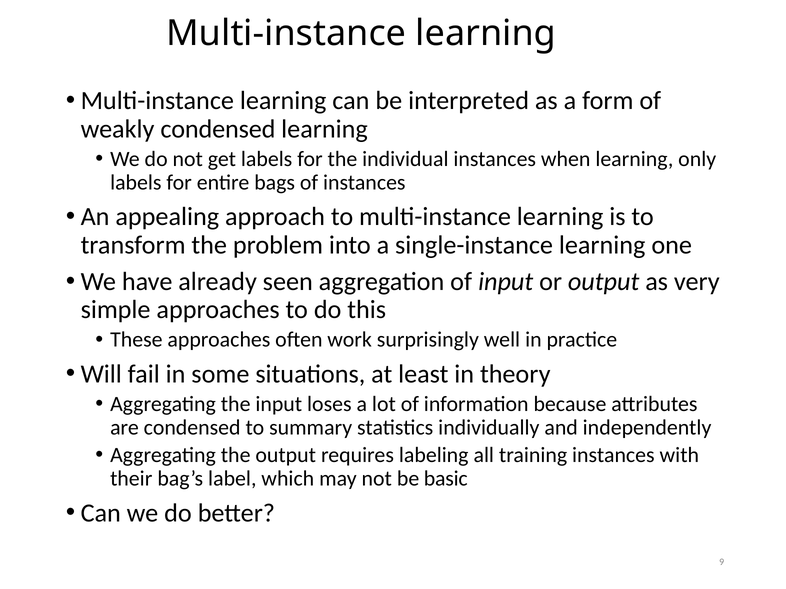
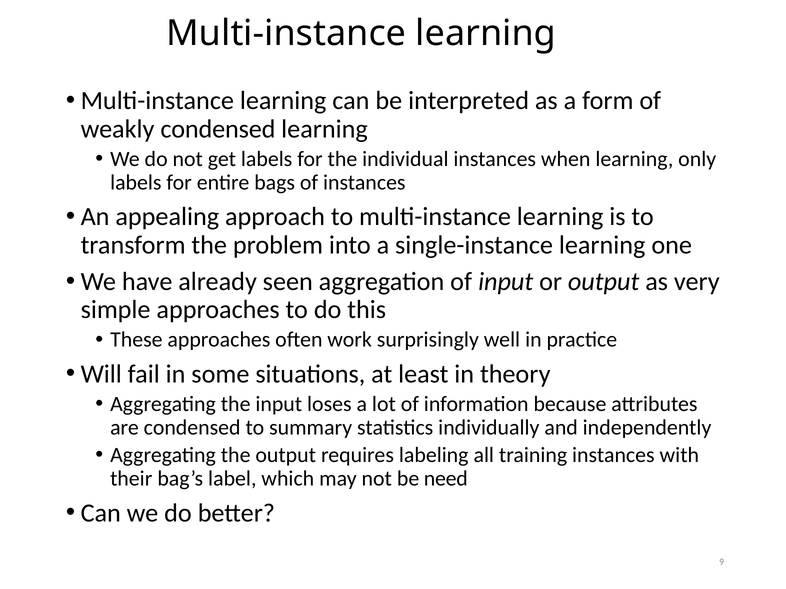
basic: basic -> need (446, 479)
